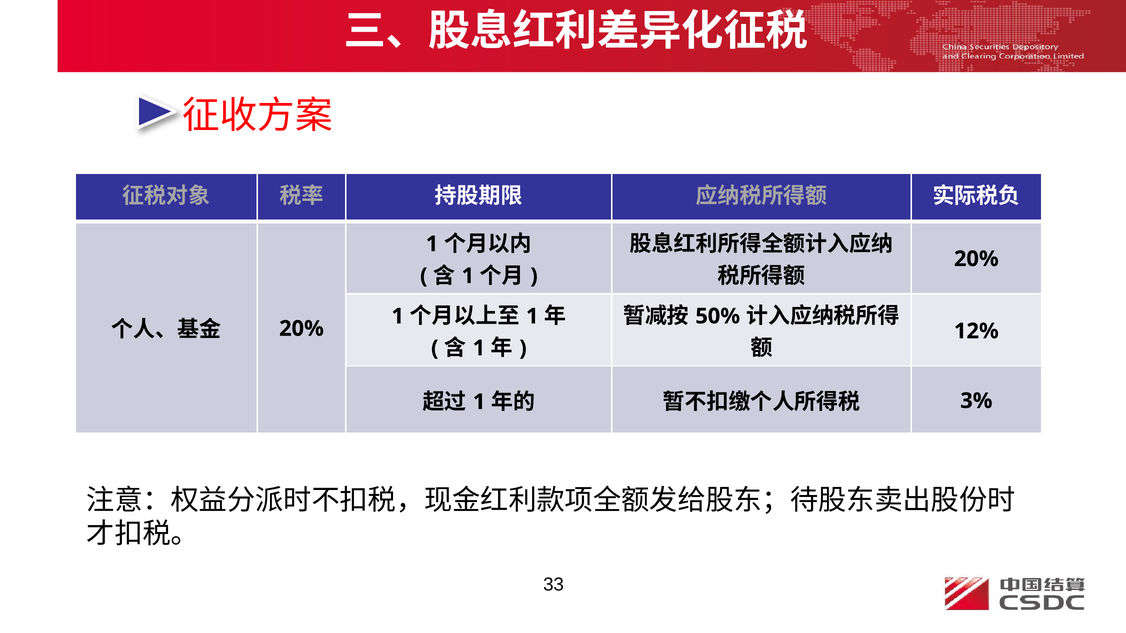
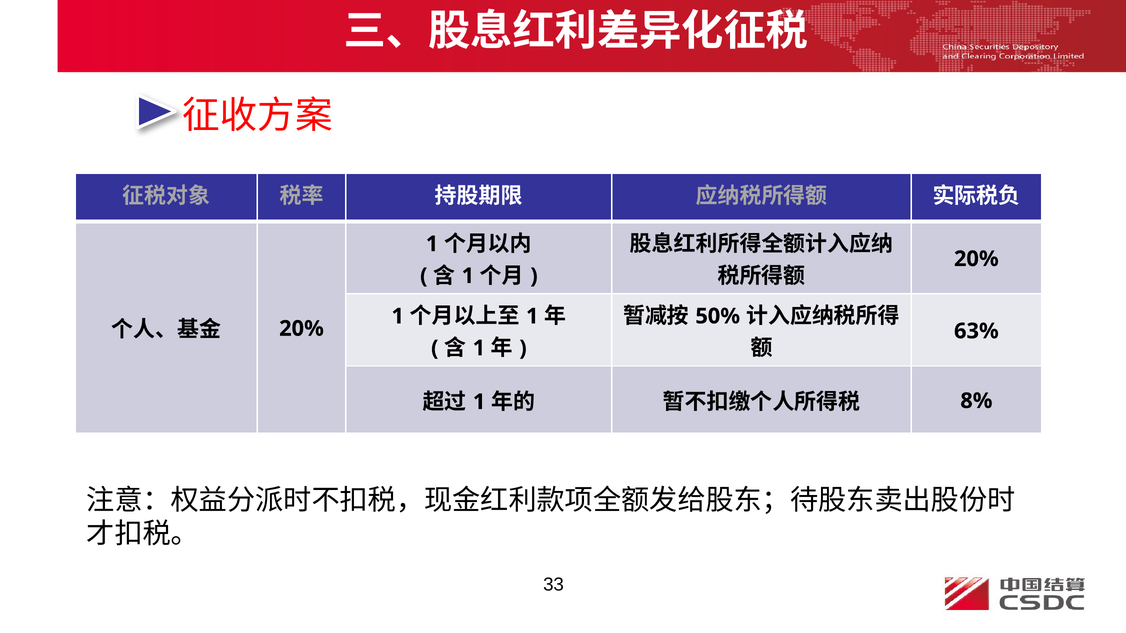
12%: 12% -> 63% (976, 331)
3%: 3% -> 8% (976, 401)
